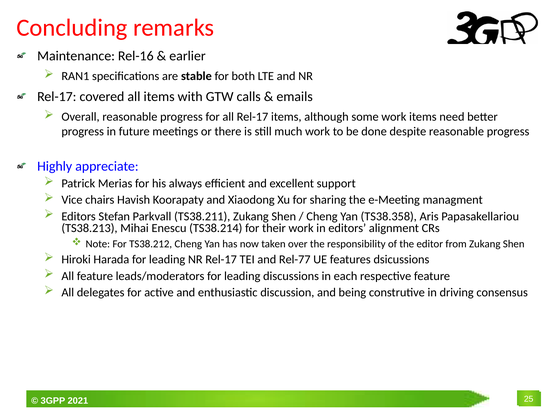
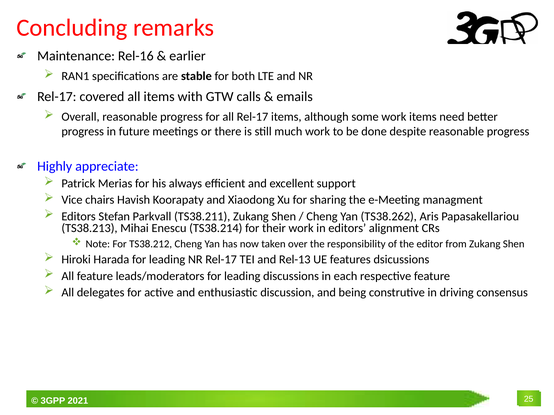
TS38.358: TS38.358 -> TS38.262 (389, 217)
Rel-77: Rel-77 -> Rel-13 (295, 260)
